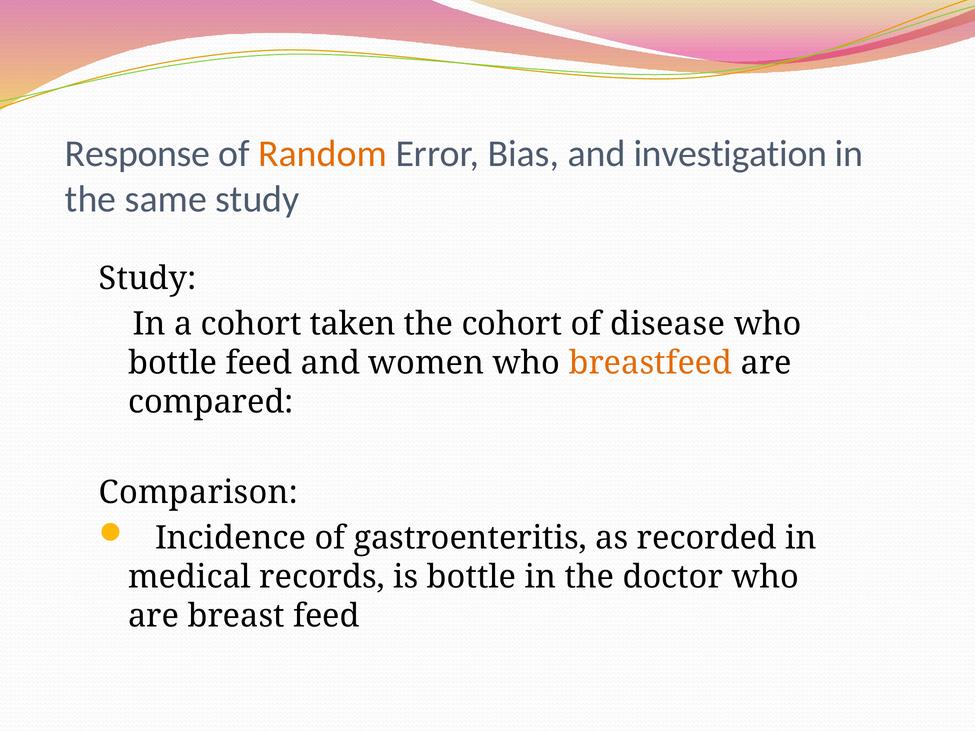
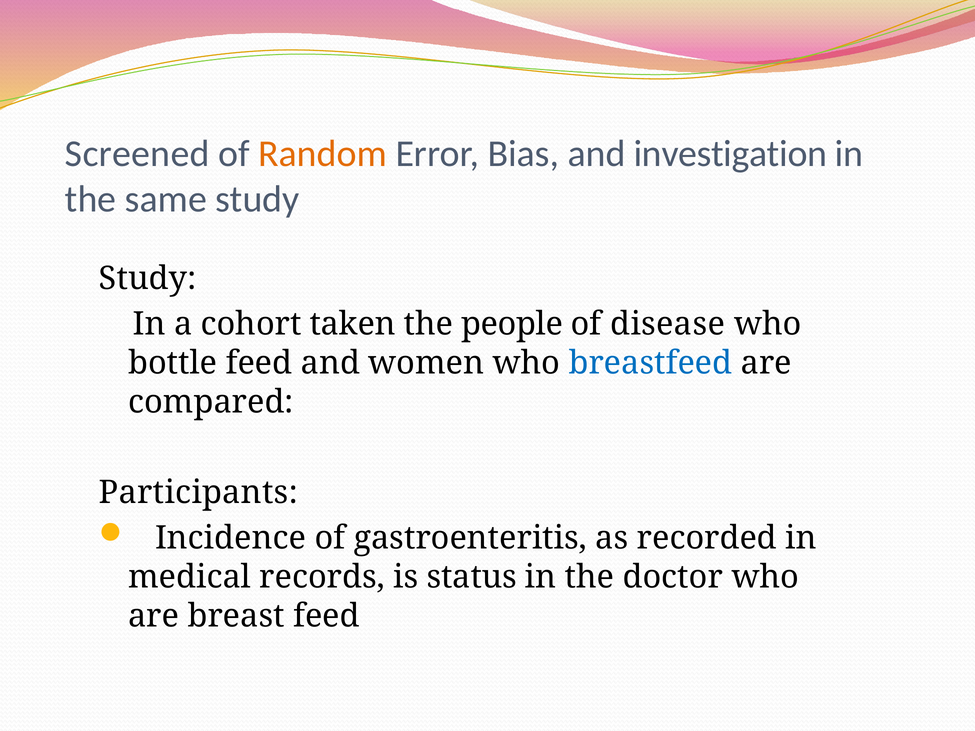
Response: Response -> Screened (137, 154)
the cohort: cohort -> people (512, 324)
breastfeed colour: orange -> blue (650, 363)
Comparison: Comparison -> Participants (198, 493)
is bottle: bottle -> status (472, 577)
